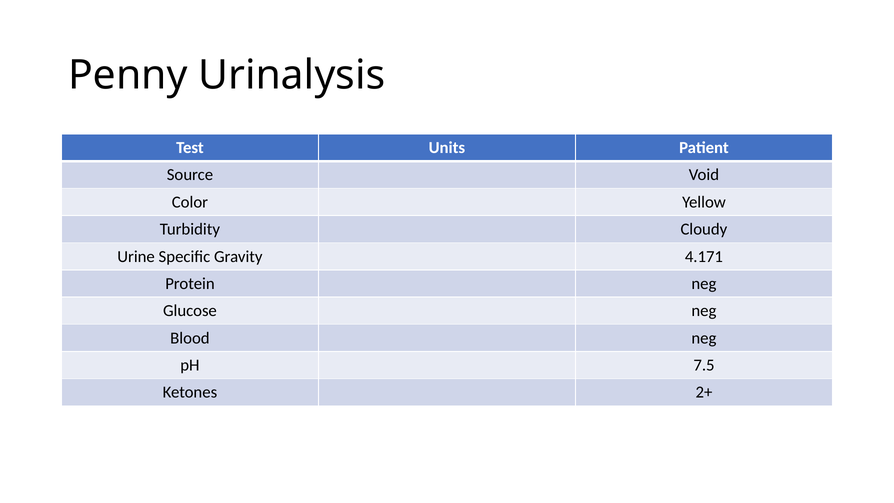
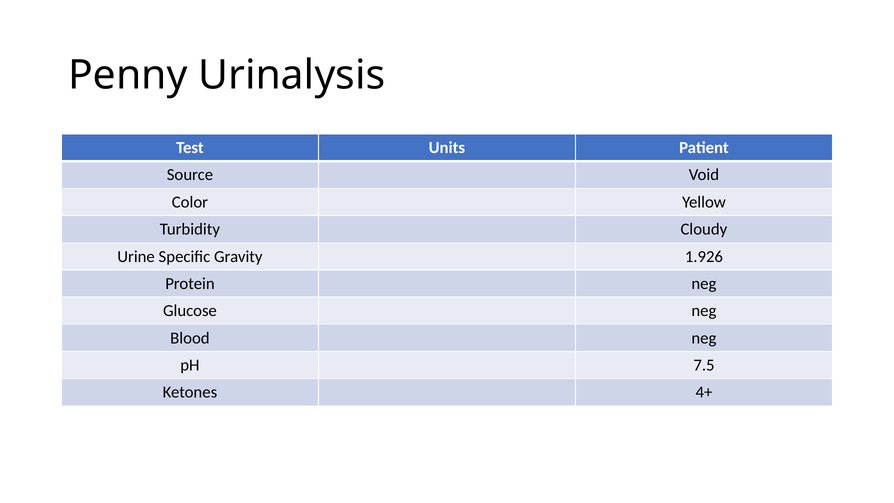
4.171: 4.171 -> 1.926 (704, 256)
2+: 2+ -> 4+ (704, 392)
